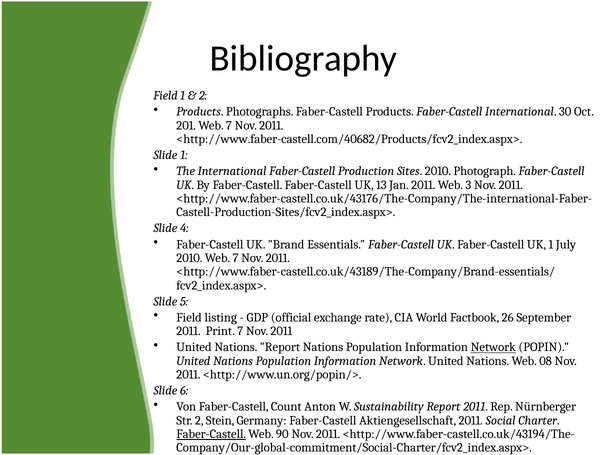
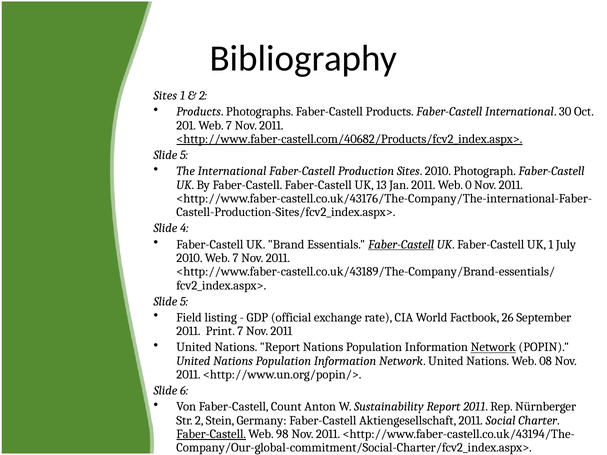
Field: Field -> Sites (165, 96)
<http://www.faber-castell.com/40682/Products/fcv2_index.aspx> underline: none -> present (349, 139)
1: 1 -> 5 (184, 155)
3: 3 -> 0 (468, 185)
Faber-Castell underline: none -> present (401, 244)
90: 90 -> 98 (282, 434)
